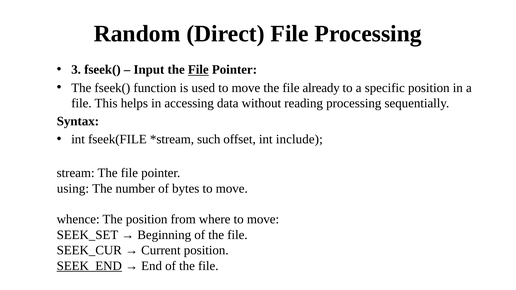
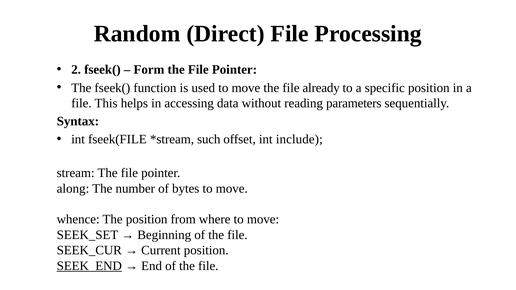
3: 3 -> 2 (76, 70)
Input: Input -> Form (149, 70)
File underline: present -> none (198, 70)
reading processing: processing -> parameters (354, 103)
using: using -> along (73, 189)
